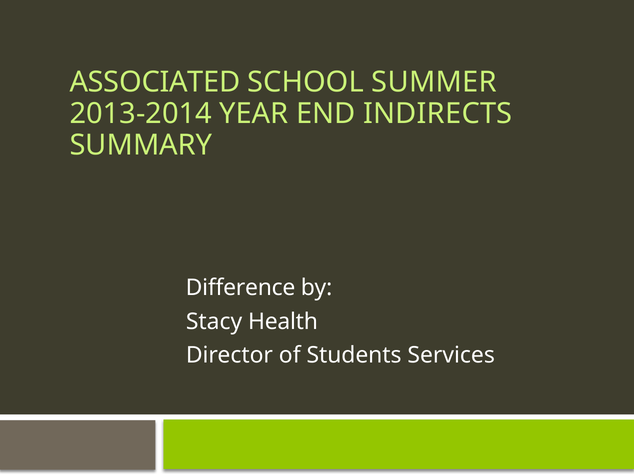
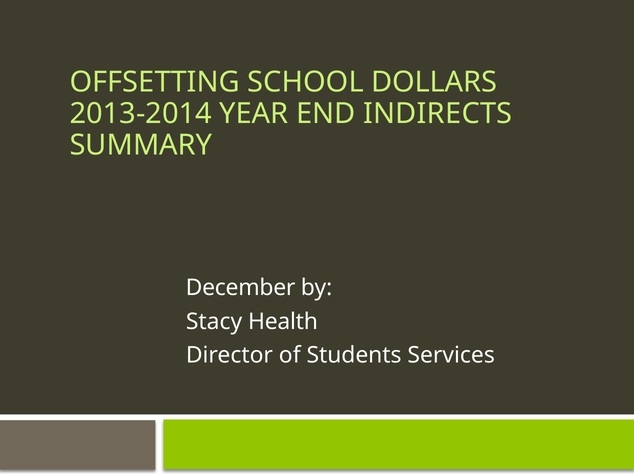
ASSOCIATED: ASSOCIATED -> OFFSETTING (155, 82)
SUMMER: SUMMER -> DOLLARS (434, 82)
Difference: Difference -> December (241, 288)
